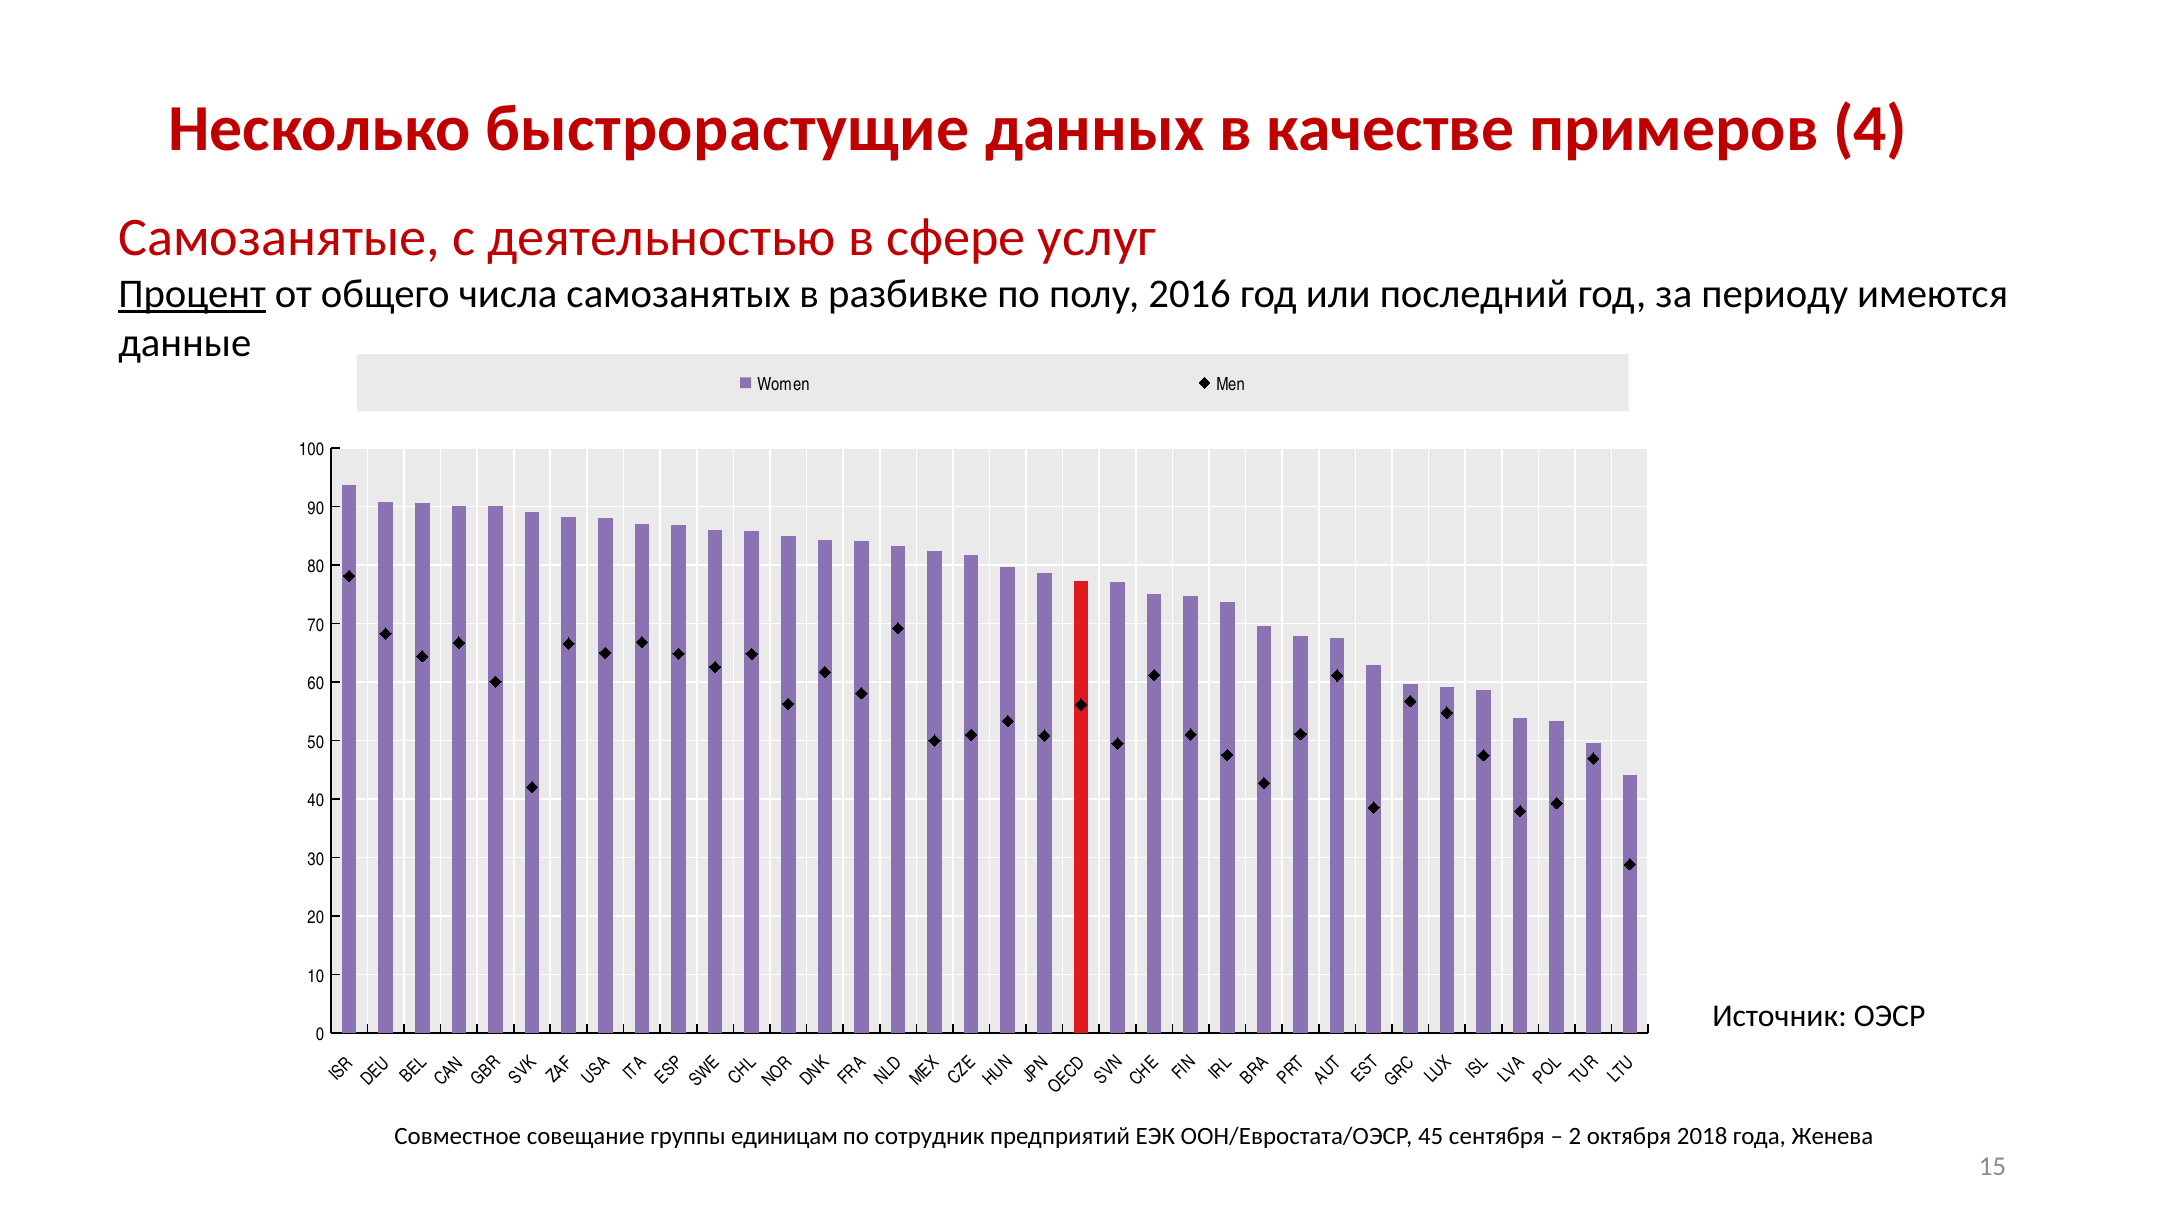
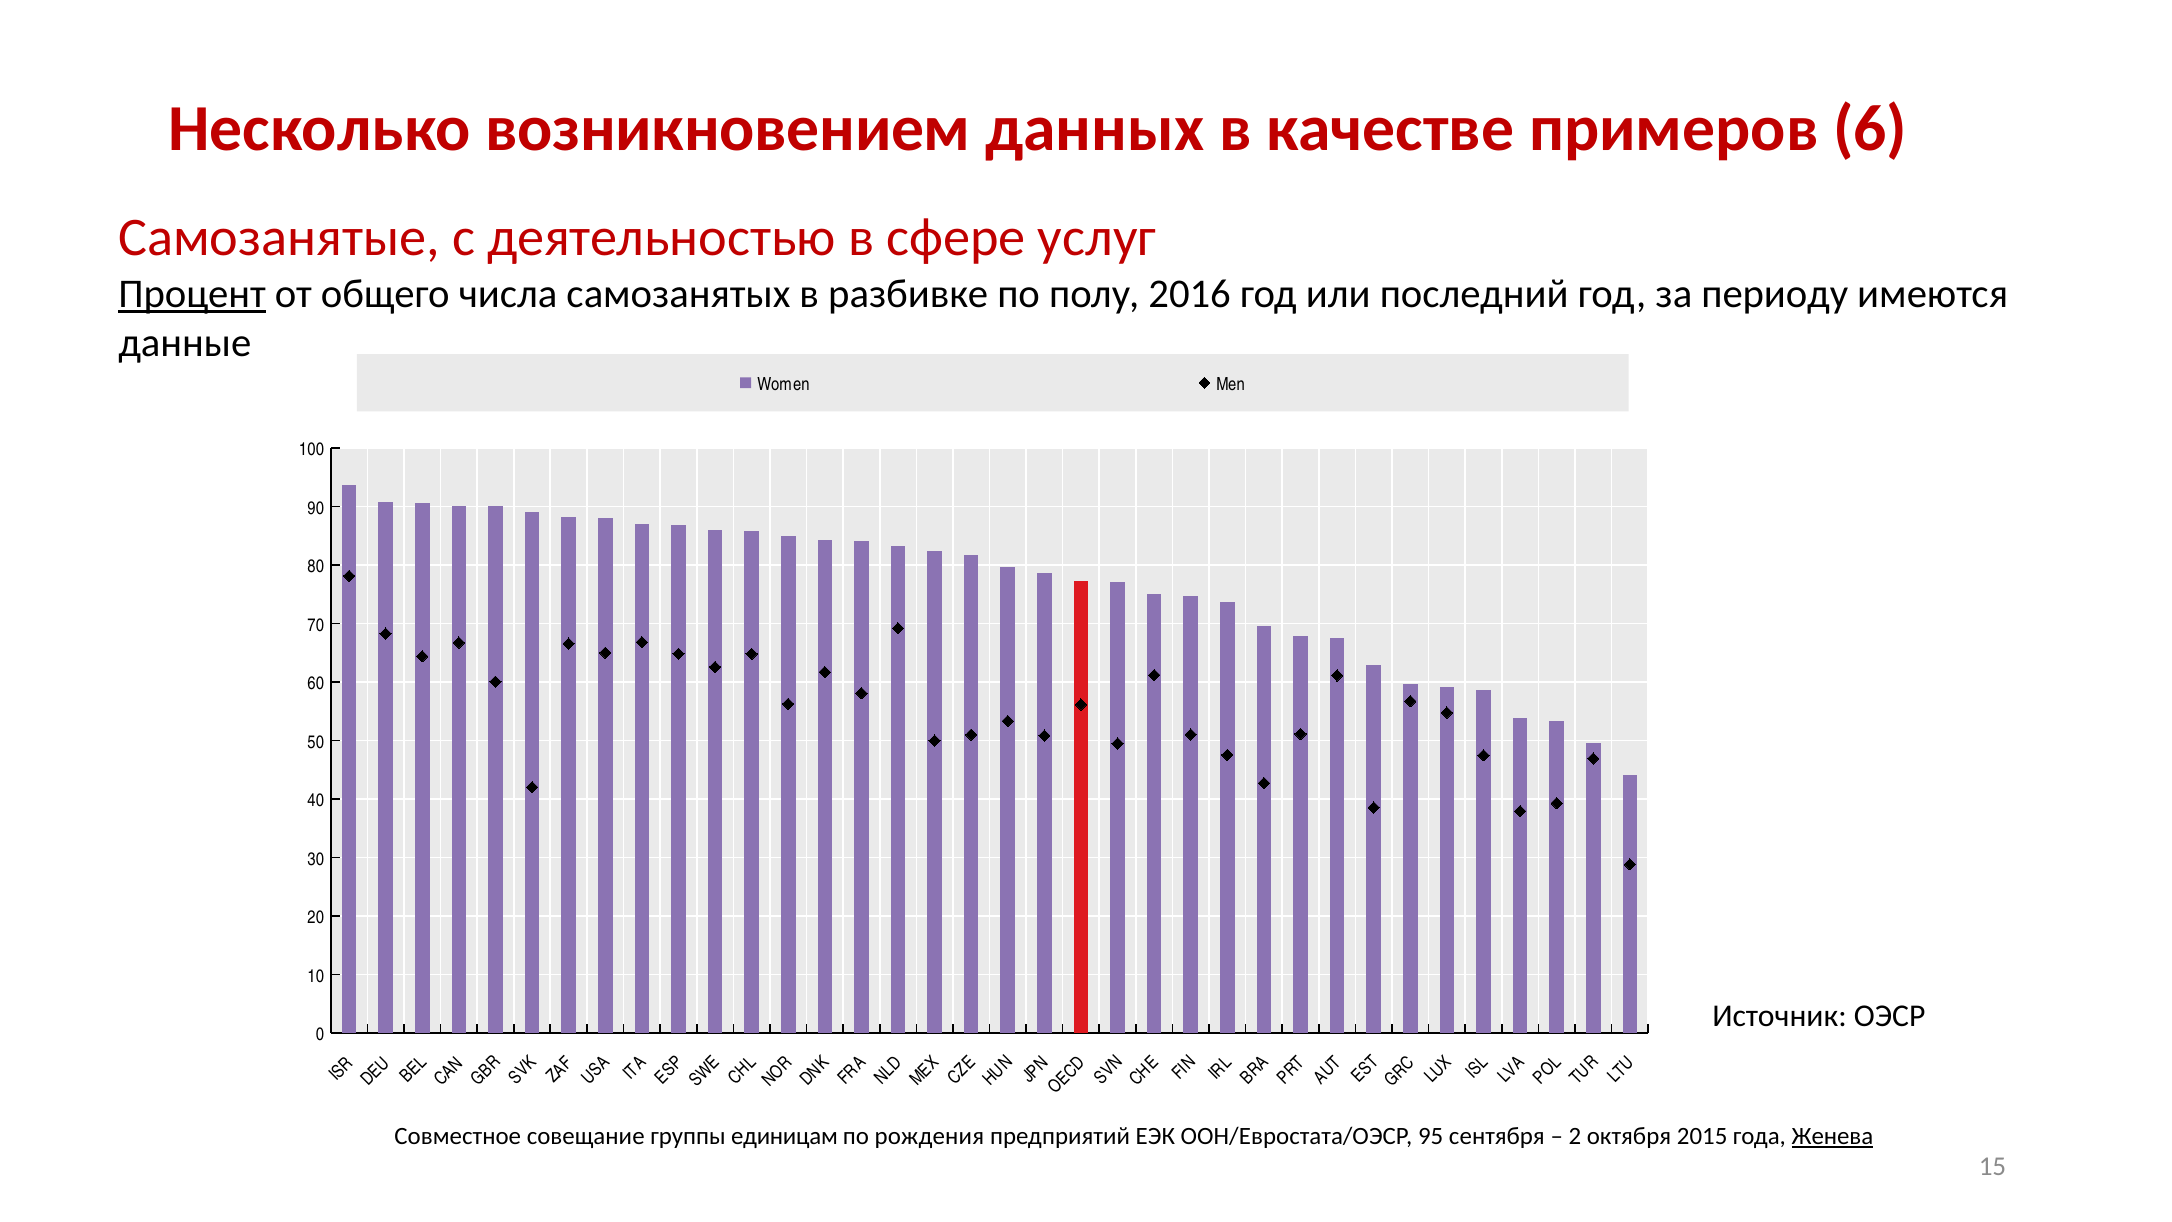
быстрорастущие: быстрорастущие -> возникновением (728, 129)
4: 4 -> 6 (1870, 129)
сотрудник: сотрудник -> рождения (929, 1136)
45: 45 -> 95 (1431, 1136)
2018: 2018 -> 2015 (1702, 1136)
Женева underline: none -> present (1832, 1136)
